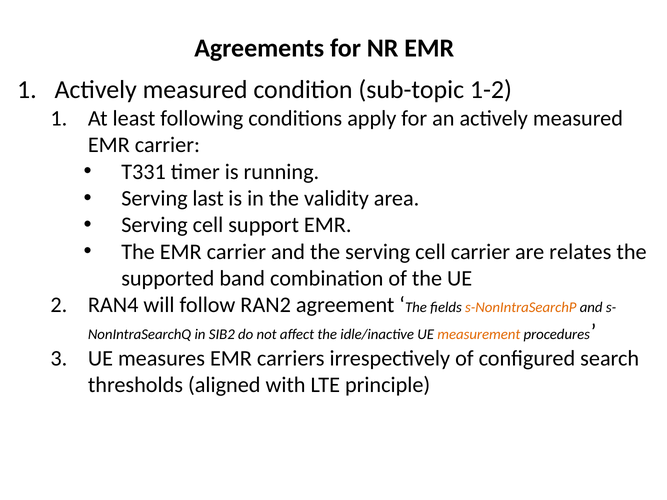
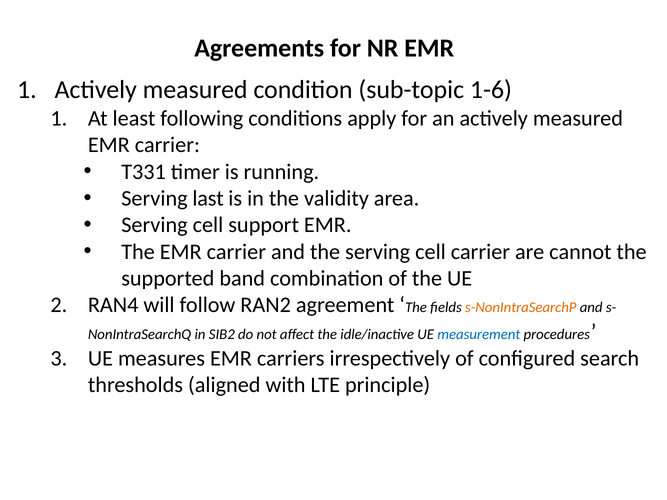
1-2: 1-2 -> 1-6 (491, 90)
relates: relates -> cannot (580, 252)
measurement colour: orange -> blue (479, 334)
